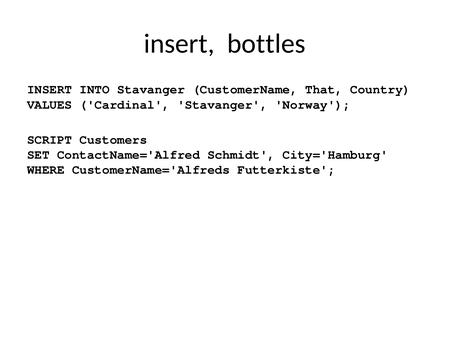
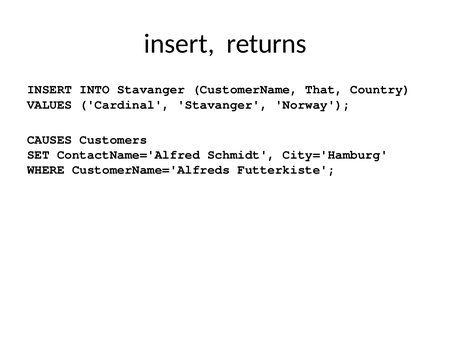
bottles: bottles -> returns (267, 44)
SCRIPT: SCRIPT -> CAUSES (50, 139)
